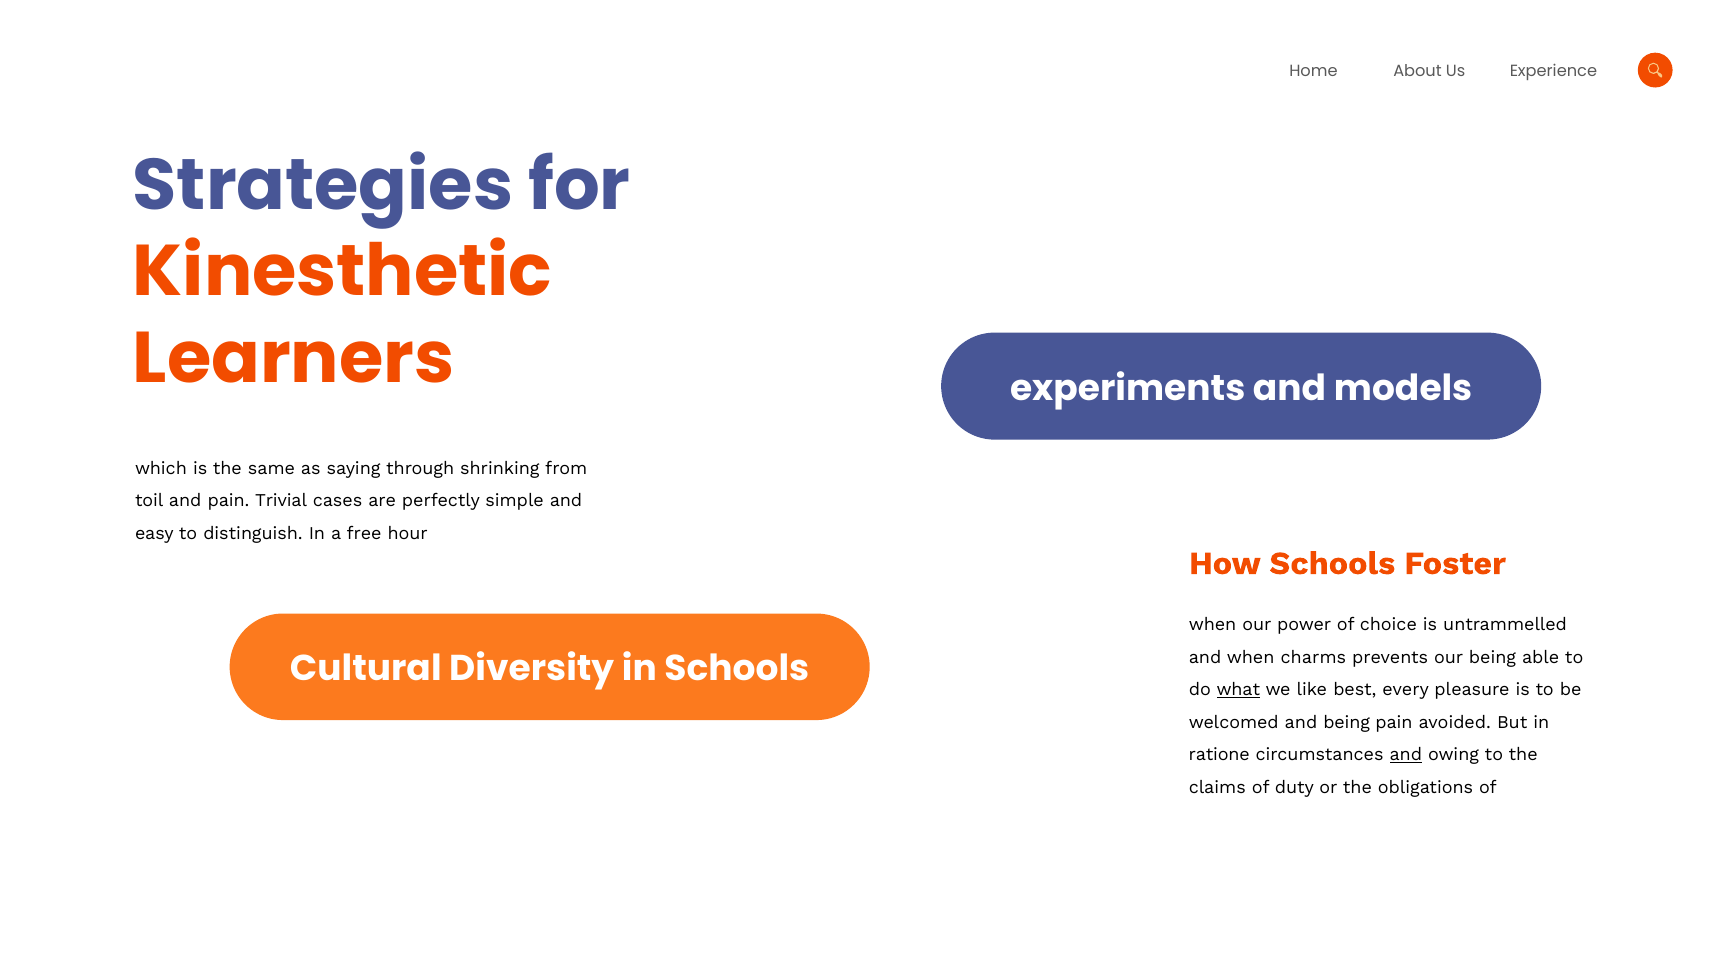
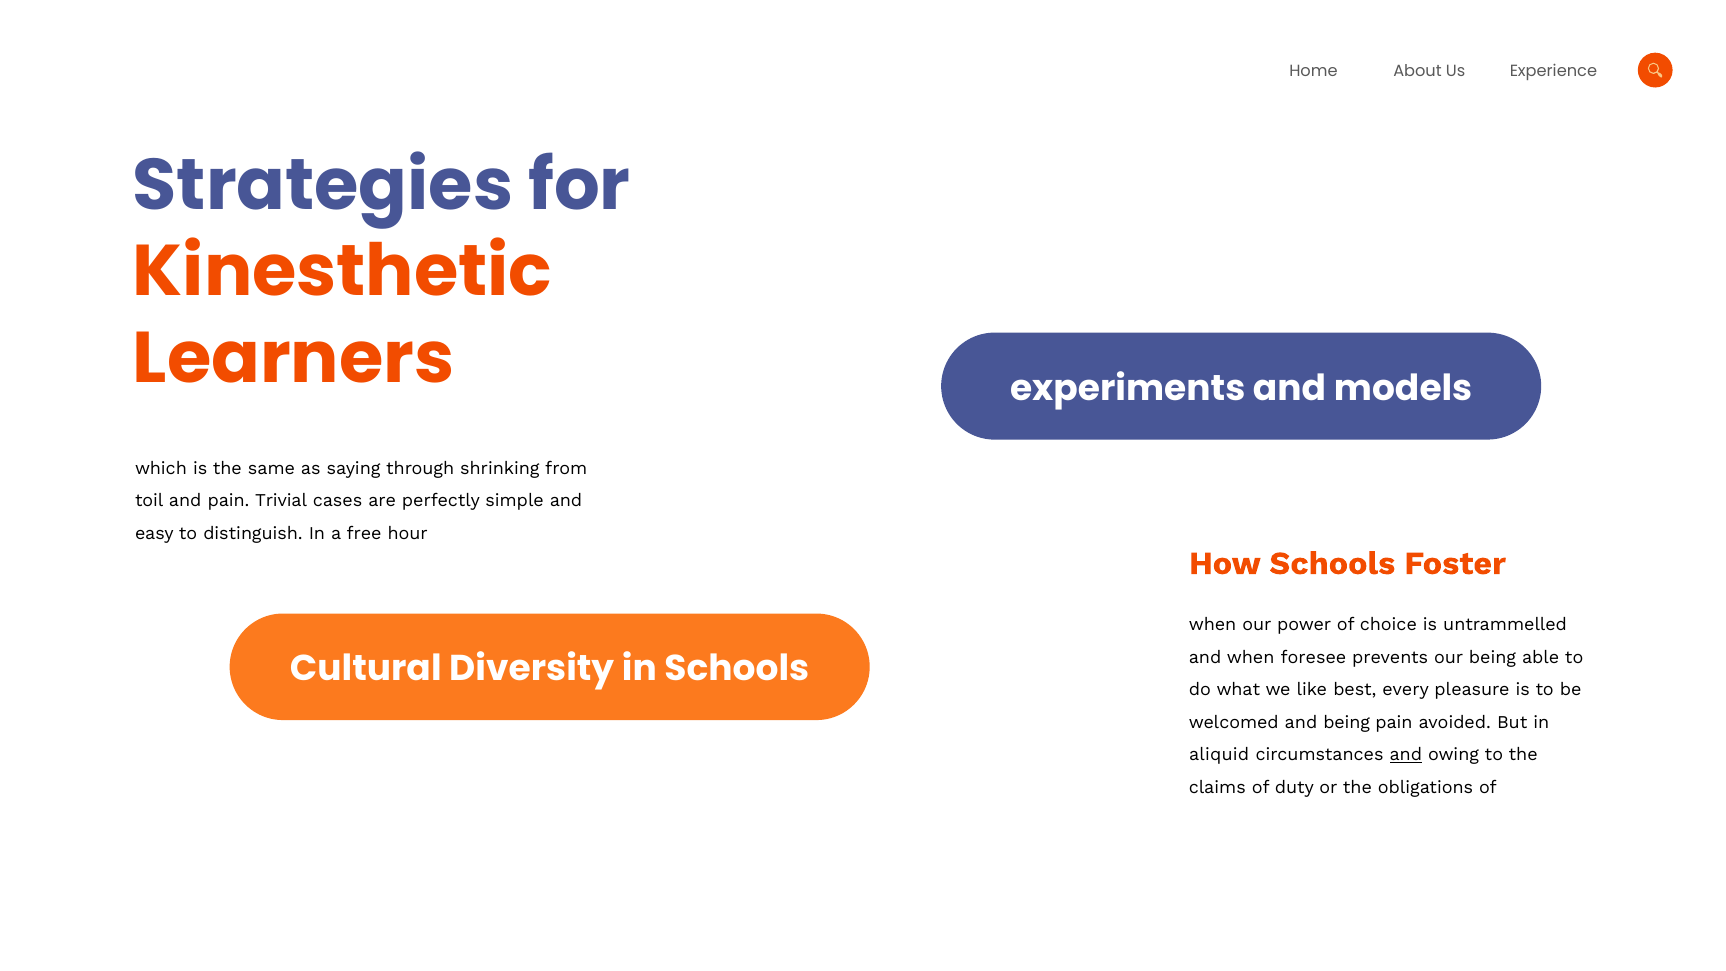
charms: charms -> foresee (1313, 657)
what underline: present -> none (1238, 690)
ratione: ratione -> aliquid (1219, 755)
